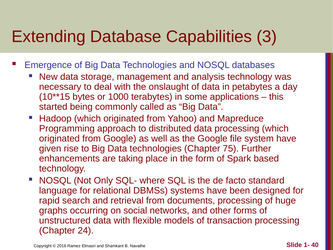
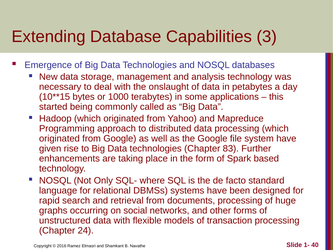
75: 75 -> 83 (231, 148)
